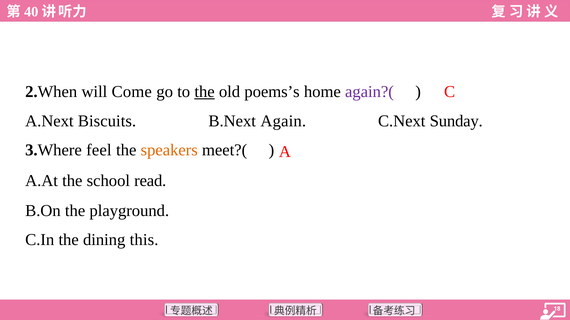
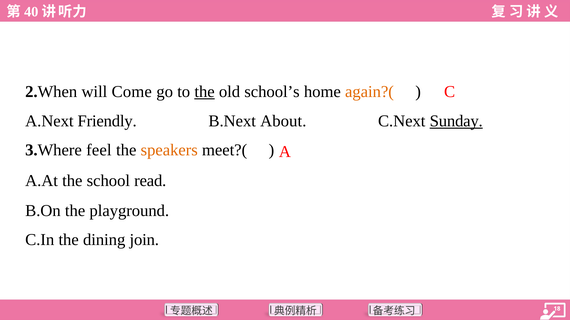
poems’s: poems’s -> school’s (272, 92)
again?( colour: purple -> orange (369, 92)
Biscuits: Biscuits -> Friendly (107, 121)
Again: Again -> About (283, 121)
Sunday underline: none -> present (456, 121)
this: this -> join (144, 240)
